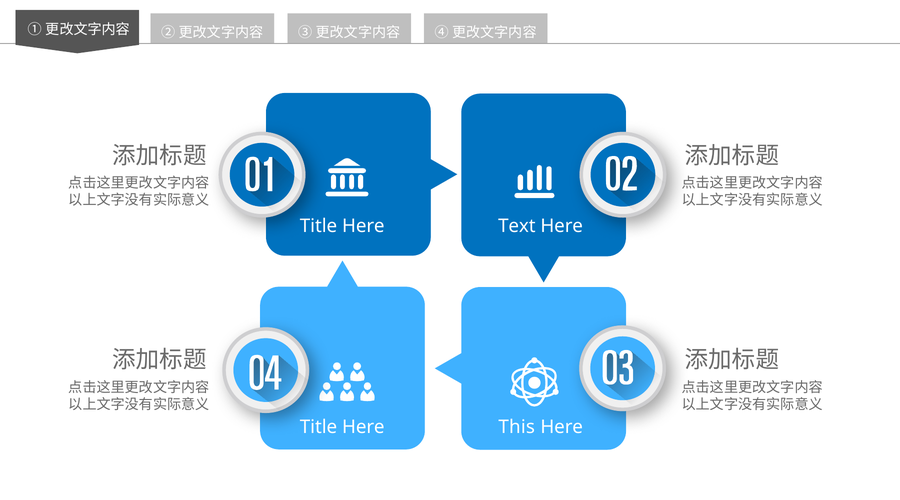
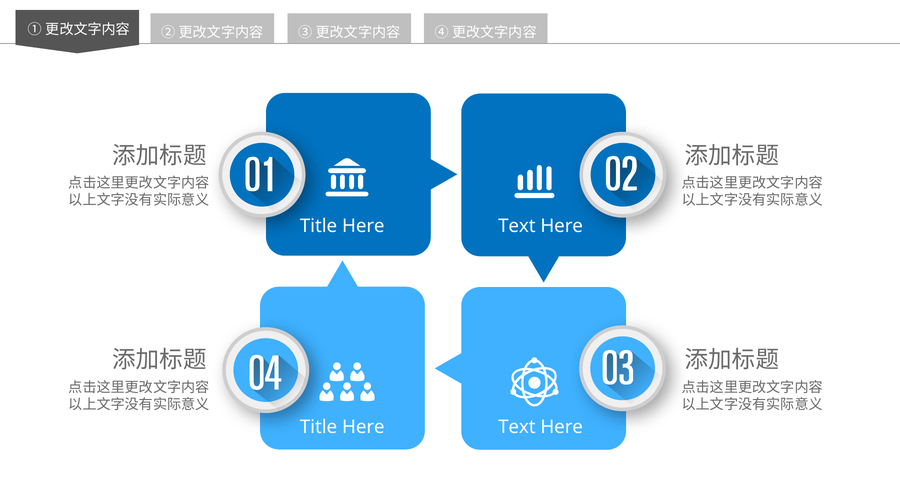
This: This -> Text (517, 427)
